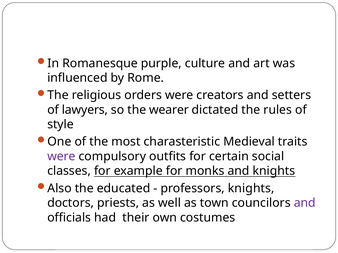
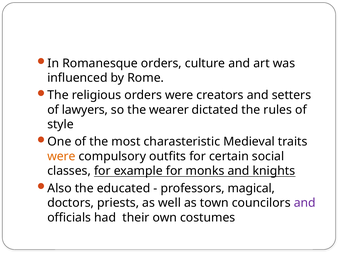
Romanesque purple: purple -> orders (161, 63)
were colour: purple -> orange (61, 157)
professors knights: knights -> magical (251, 189)
